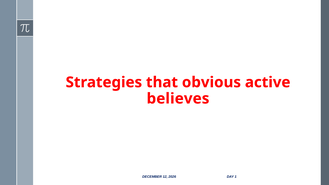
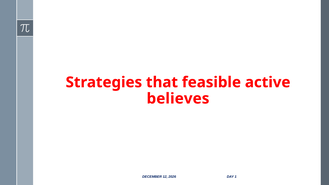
obvious: obvious -> feasible (211, 82)
